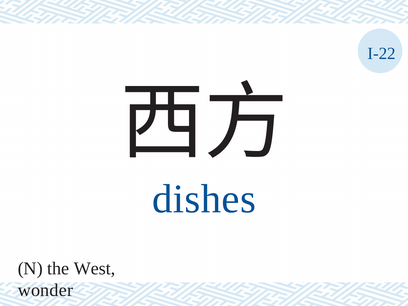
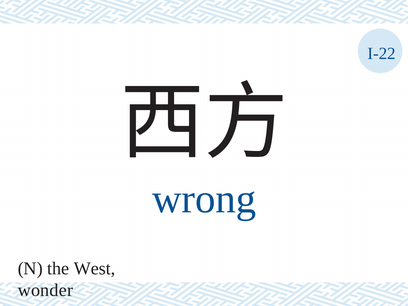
dishes: dishes -> wrong (204, 199)
